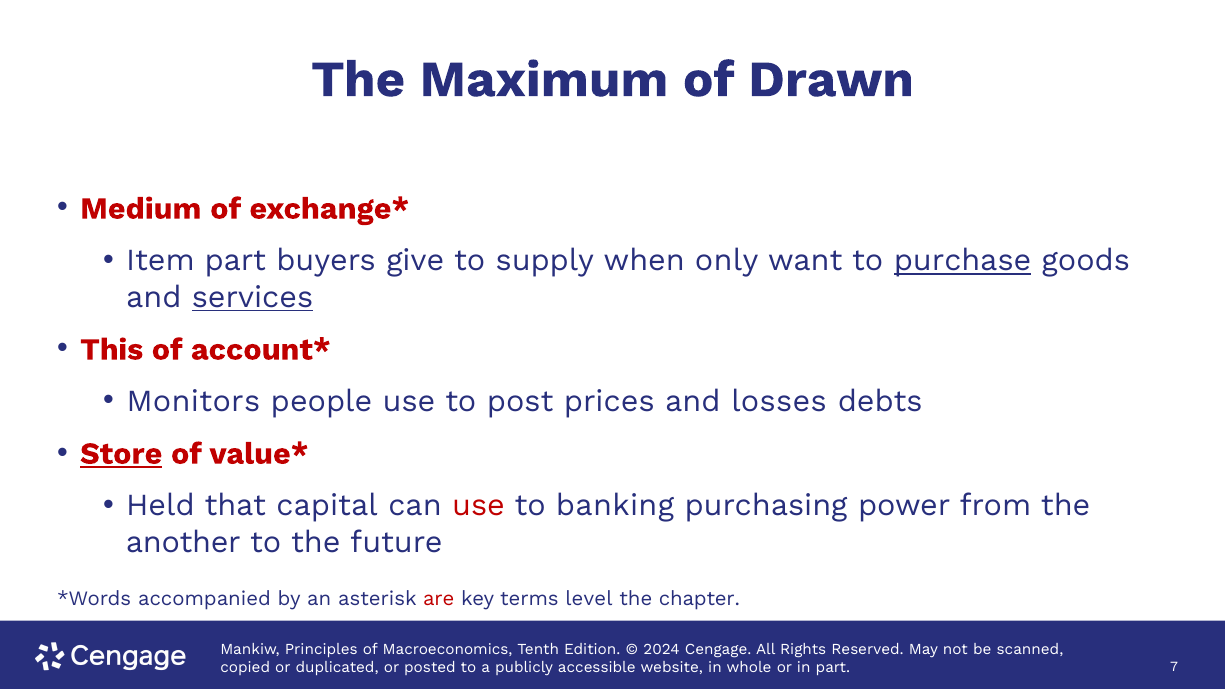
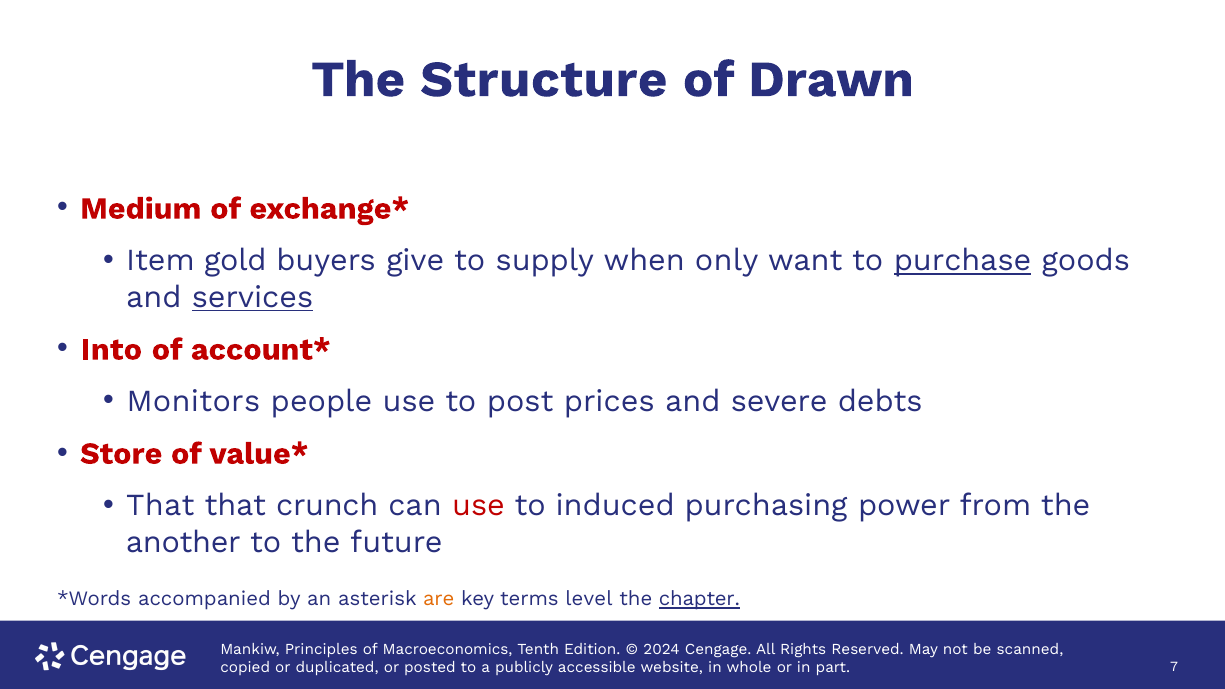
Maximum: Maximum -> Structure (544, 79)
Item part: part -> gold (235, 261)
This: This -> Into (111, 349)
losses: losses -> severe (779, 402)
Store underline: present -> none (121, 454)
Held: Held -> That (160, 506)
capital: capital -> crunch (327, 506)
banking: banking -> induced (615, 506)
are colour: red -> orange (439, 599)
chapter underline: none -> present (699, 599)
